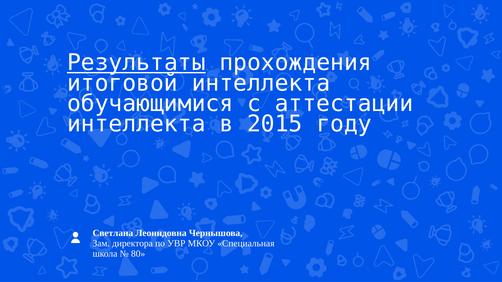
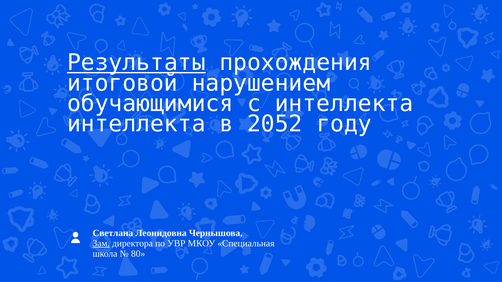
итоговой интеллекта: интеллекта -> нарушением (261, 83)
с аттестации: аттестации -> интеллекта (344, 104)
2015: 2015 -> 2052 (275, 124)
Зам underline: none -> present (101, 244)
